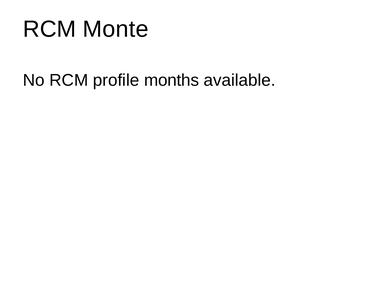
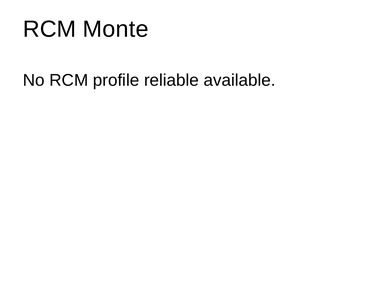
months: months -> reliable (171, 80)
